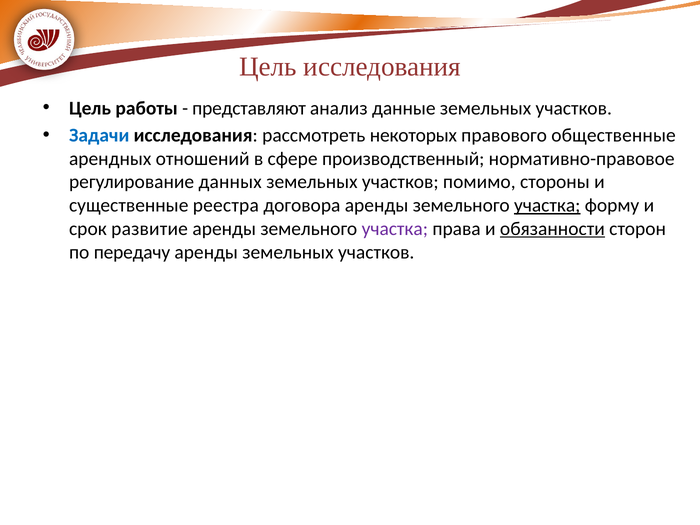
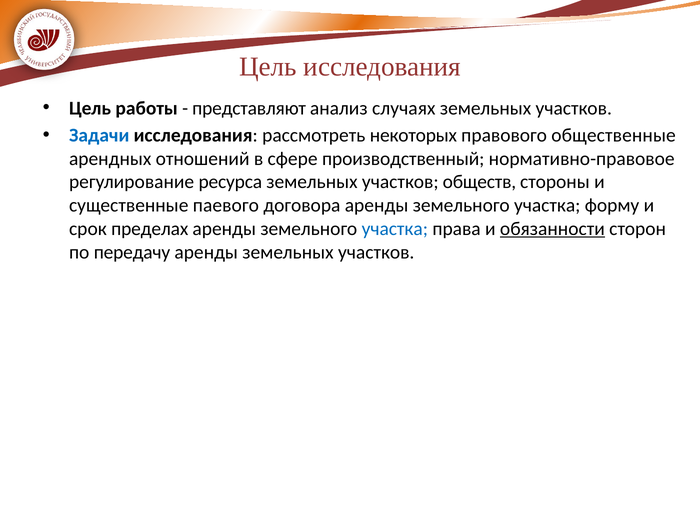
данные: данные -> случаях (404, 108)
данных: данных -> ресурса (230, 182)
помимо: помимо -> обществ (479, 182)
реестра: реестра -> паевого (226, 205)
участка underline: present -> none (547, 205)
развитие: развитие -> пределах (150, 229)
участка colour: purple -> blue (395, 229)
